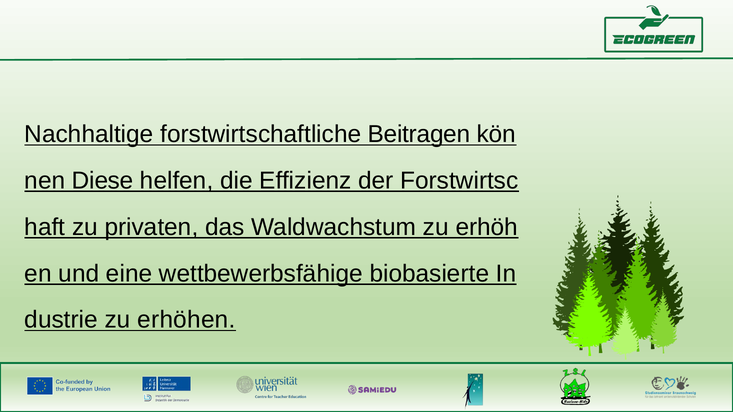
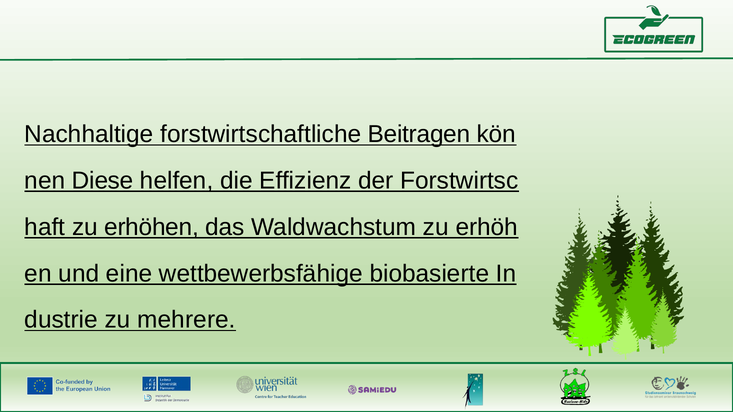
privaten: privaten -> erhöhen (152, 227)
erhöhen: erhöhen -> mehrere (186, 320)
